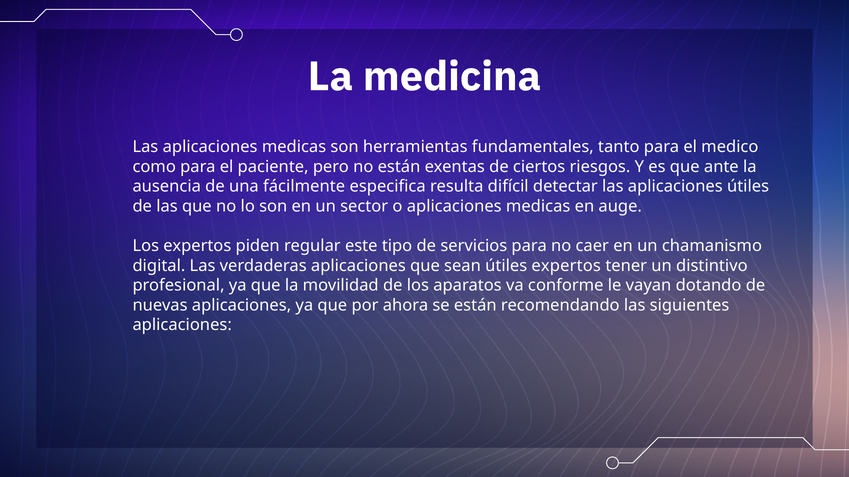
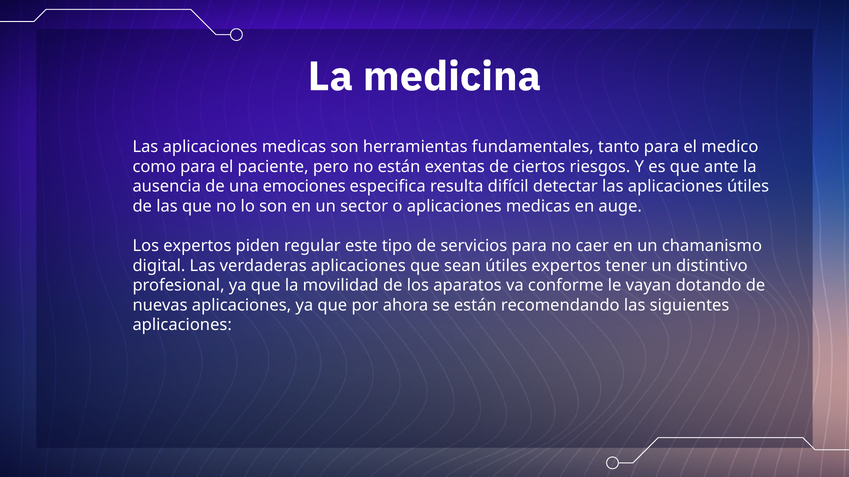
fácilmente: fácilmente -> emociones (304, 187)
